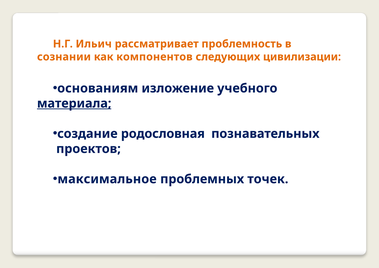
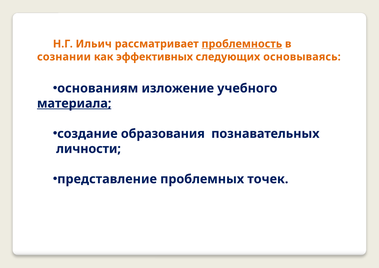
проблемность underline: none -> present (242, 44)
компонентов: компонентов -> эффективных (155, 57)
цивилизации: цивилизации -> основываясь (302, 57)
родословная: родословная -> образования (163, 134)
проектов: проектов -> личности (89, 149)
максимальное: максимальное -> представление (107, 179)
